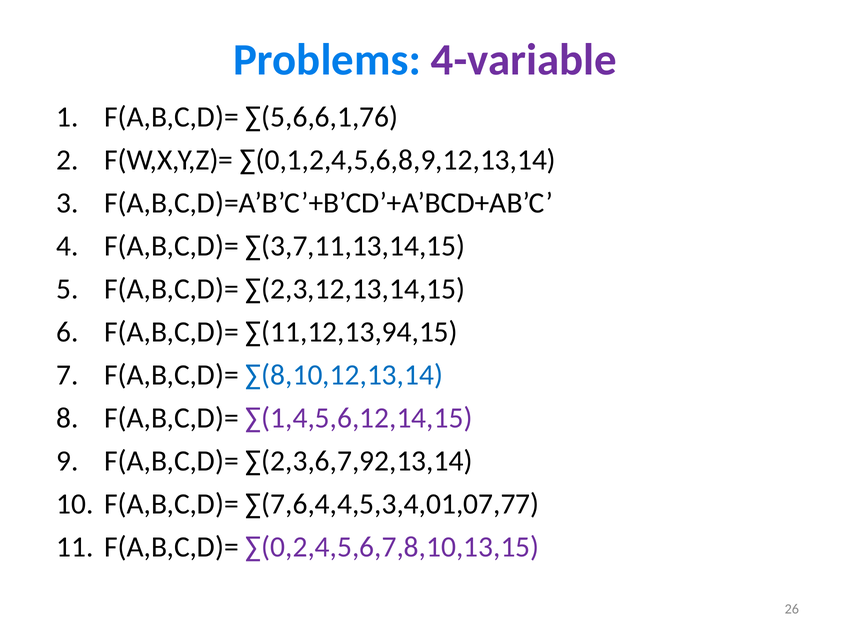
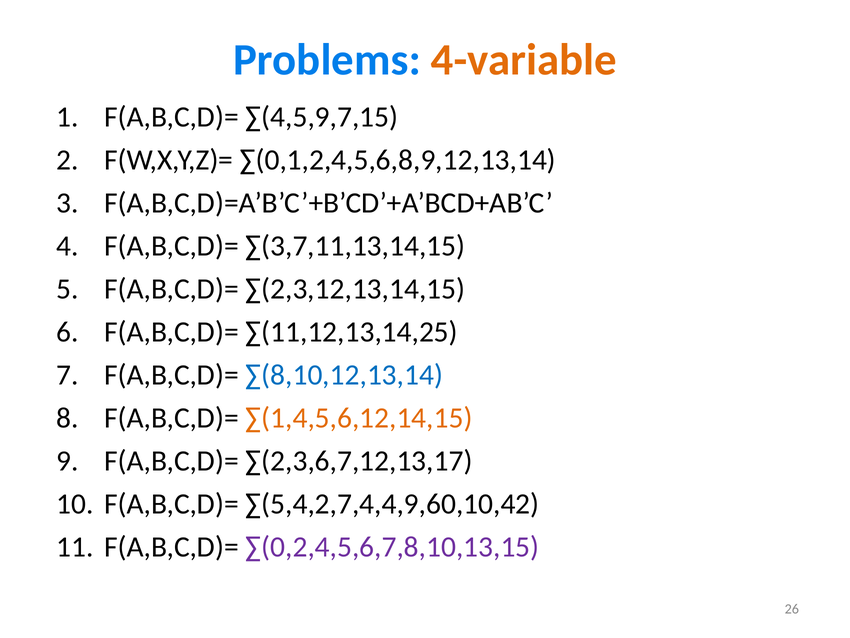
4-variable colour: purple -> orange (524, 60)
∑(5,6,6,1,76: ∑(5,6,6,1,76 -> ∑(4,5,9,7,15 (322, 117)
∑(11,12,13,94,15: ∑(11,12,13,94,15 -> ∑(11,12,13,14,25 (352, 332)
∑(1,4,5,6,12,14,15 colour: purple -> orange (359, 418)
∑(2,3,6,7,92,13,14: ∑(2,3,6,7,92,13,14 -> ∑(2,3,6,7,12,13,17 (359, 461)
∑(7,6,4,4,5,3,4,01,07,77: ∑(7,6,4,4,5,3,4,01,07,77 -> ∑(5,4,2,7,4,4,9,60,10,42 (392, 504)
